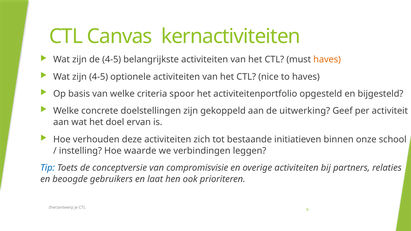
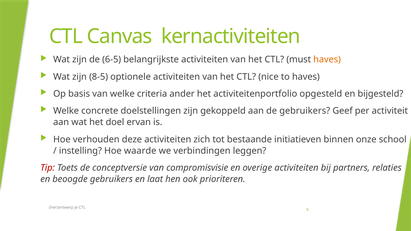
de 4-5: 4-5 -> 6-5 (112, 60)
zijn 4-5: 4-5 -> 8-5 (99, 77)
spoor: spoor -> ander (182, 94)
de uitwerking: uitwerking -> gebruikers (305, 111)
Tip colour: blue -> red (48, 168)
